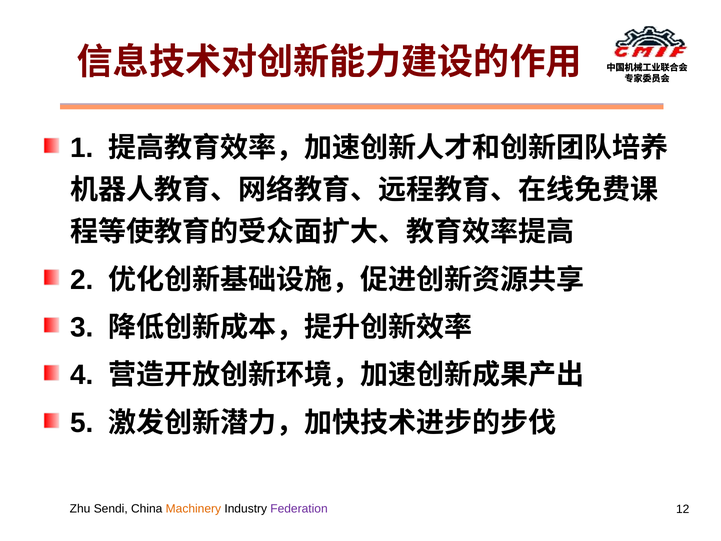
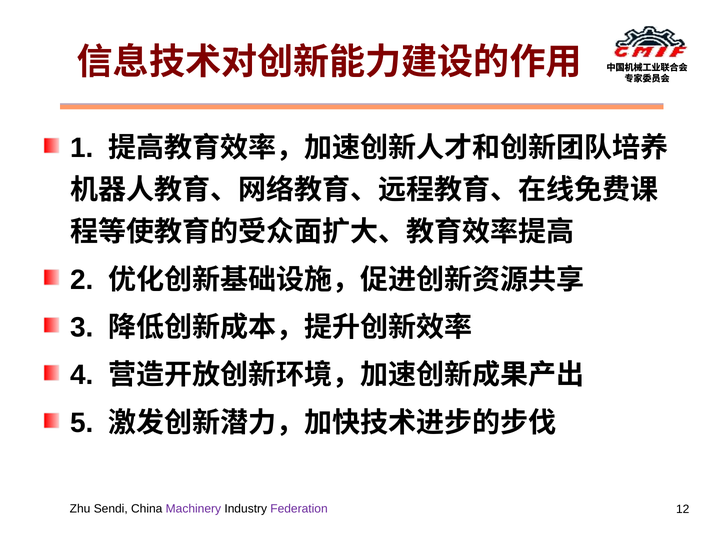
Machinery colour: orange -> purple (193, 509)
